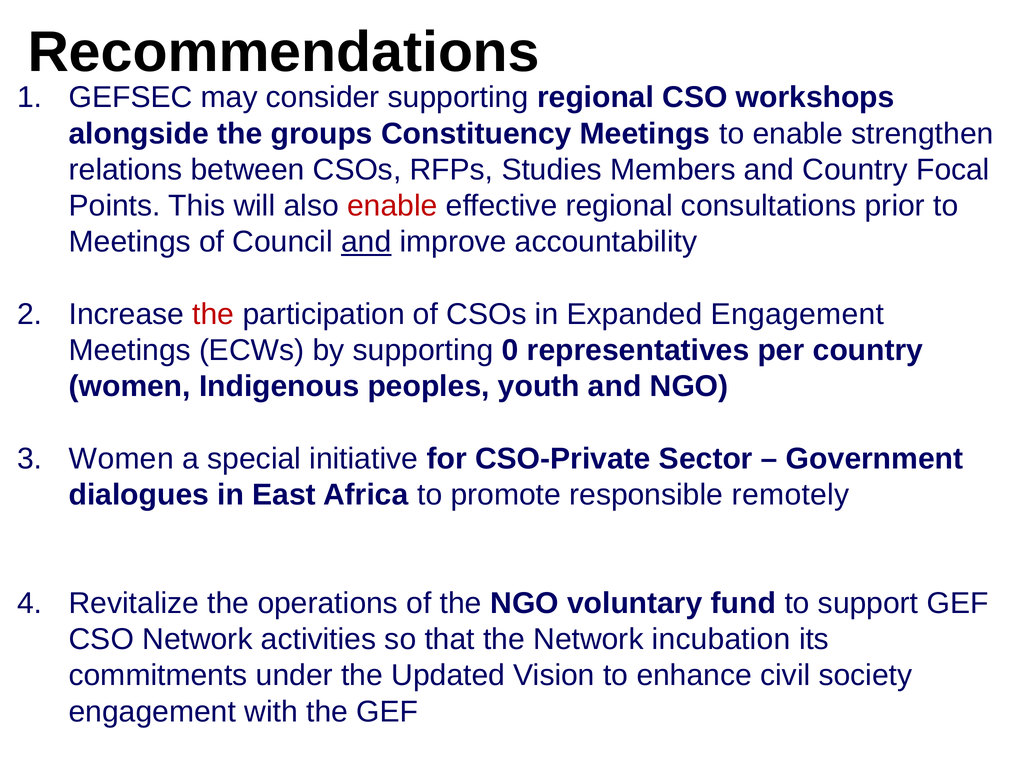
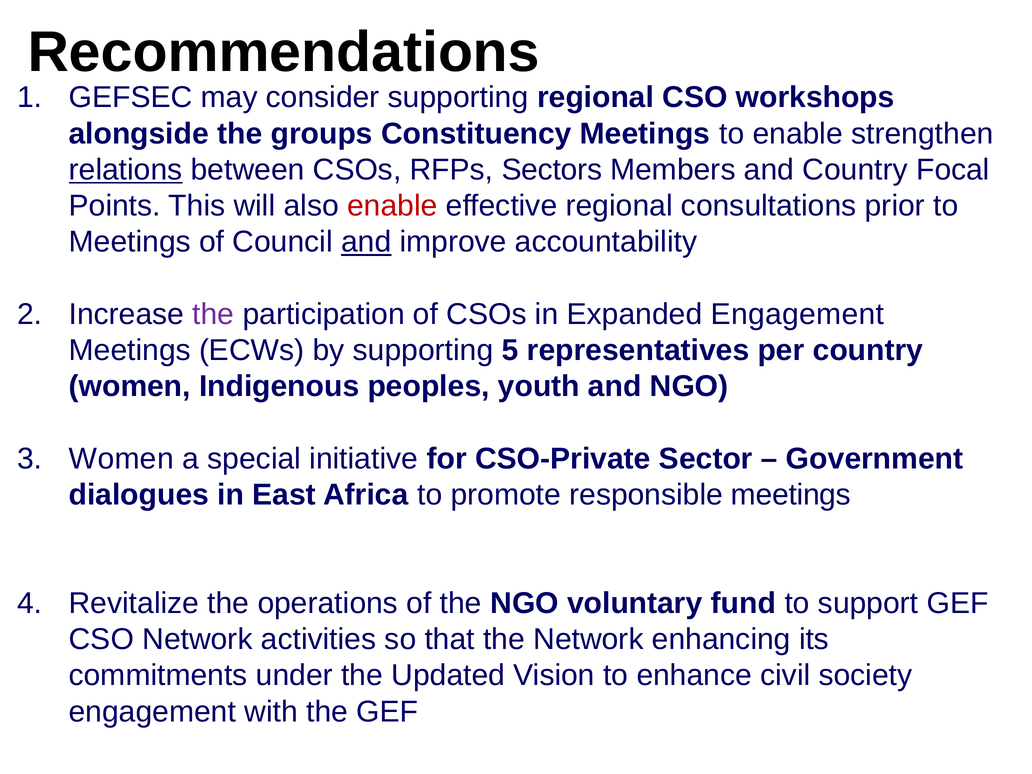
relations underline: none -> present (126, 170)
Studies: Studies -> Sectors (552, 170)
the colour: red -> purple (213, 314)
0: 0 -> 5 (510, 350)
responsible remotely: remotely -> meetings (791, 495)
incubation: incubation -> enhancing (721, 639)
